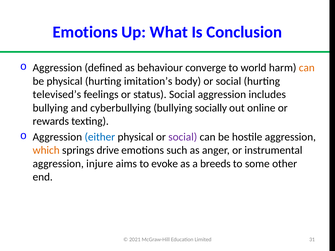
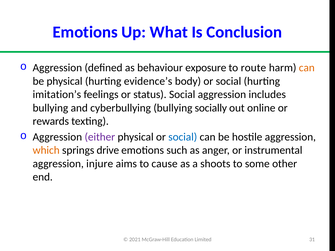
converge: converge -> exposure (206, 68)
world: world -> route (253, 68)
imitation’s: imitation’s -> evidence’s (148, 81)
televised’s: televised’s -> imitation’s (57, 95)
either colour: blue -> purple (100, 137)
social colour: purple -> blue (183, 137)
evoke: evoke -> cause (165, 164)
breeds: breeds -> shoots (215, 164)
